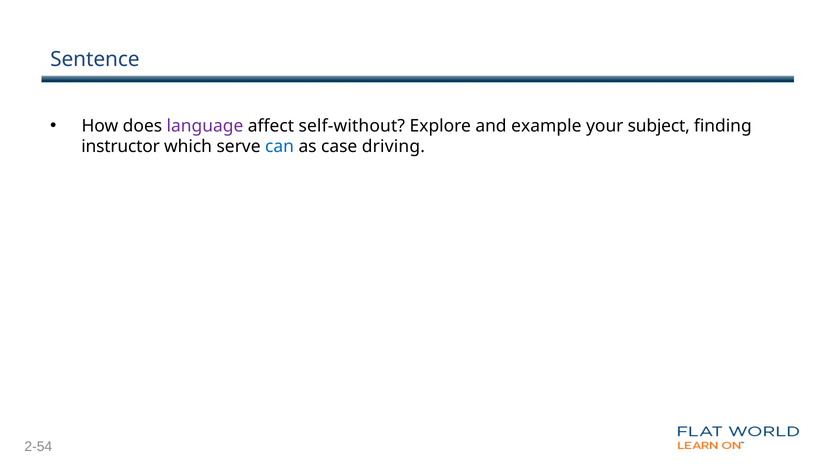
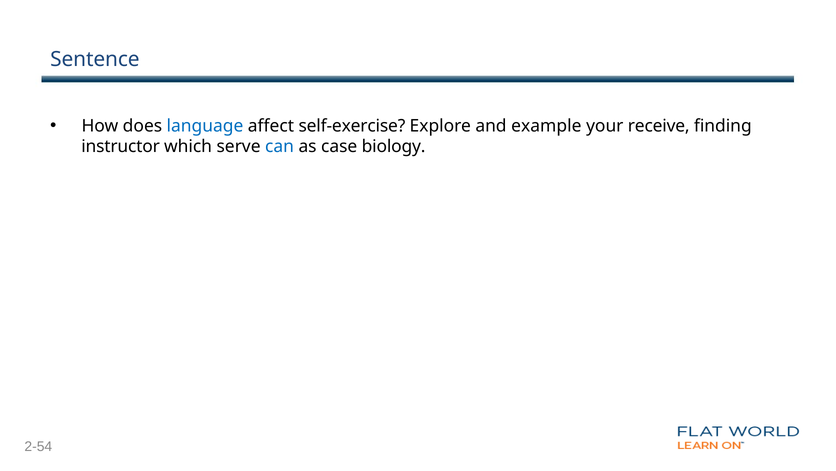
language colour: purple -> blue (205, 126)
self-without: self-without -> self-exercise (352, 126)
subject: subject -> receive (659, 126)
driving: driving -> biology (394, 147)
